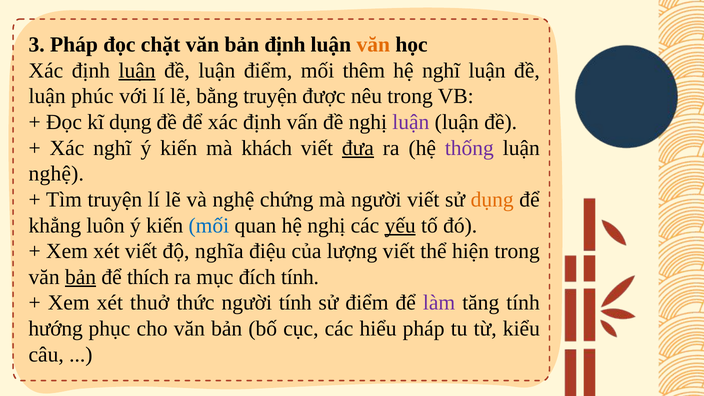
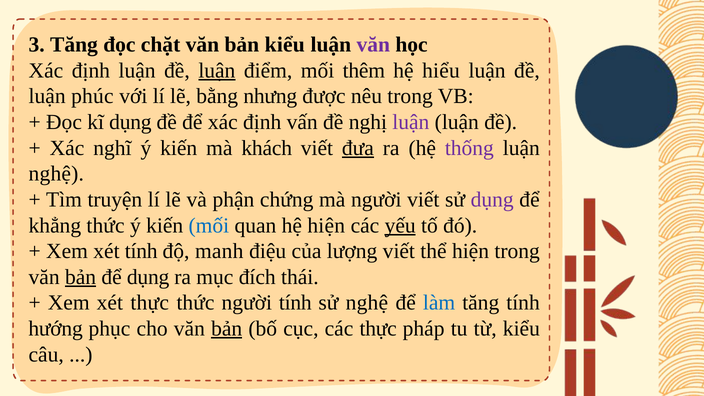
3 Pháp: Pháp -> Tăng (74, 45)
bản định: định -> kiểu (285, 45)
văn colour: orange -> purple (373, 45)
luận underline: present -> none (137, 71)
luận underline: none -> present (217, 71)
hệ nghĩ: nghĩ -> hiểu (441, 71)
bằng truyện: truyện -> nhưng (270, 96)
và nghệ: nghệ -> phận (233, 200)
dụng colour: orange -> purple (492, 200)
khẳng luôn: luôn -> thức (106, 225)
hệ nghị: nghị -> hiện (326, 225)
xét viết: viết -> tính (141, 251)
nghĩa: nghĩa -> manh (219, 251)
để thích: thích -> dụng (148, 277)
đích tính: tính -> thái (300, 277)
xét thuở: thuở -> thực (150, 303)
sử điểm: điểm -> nghệ (367, 303)
làm colour: purple -> blue (439, 303)
bản underline: none -> present (227, 329)
các hiểu: hiểu -> thực (378, 329)
